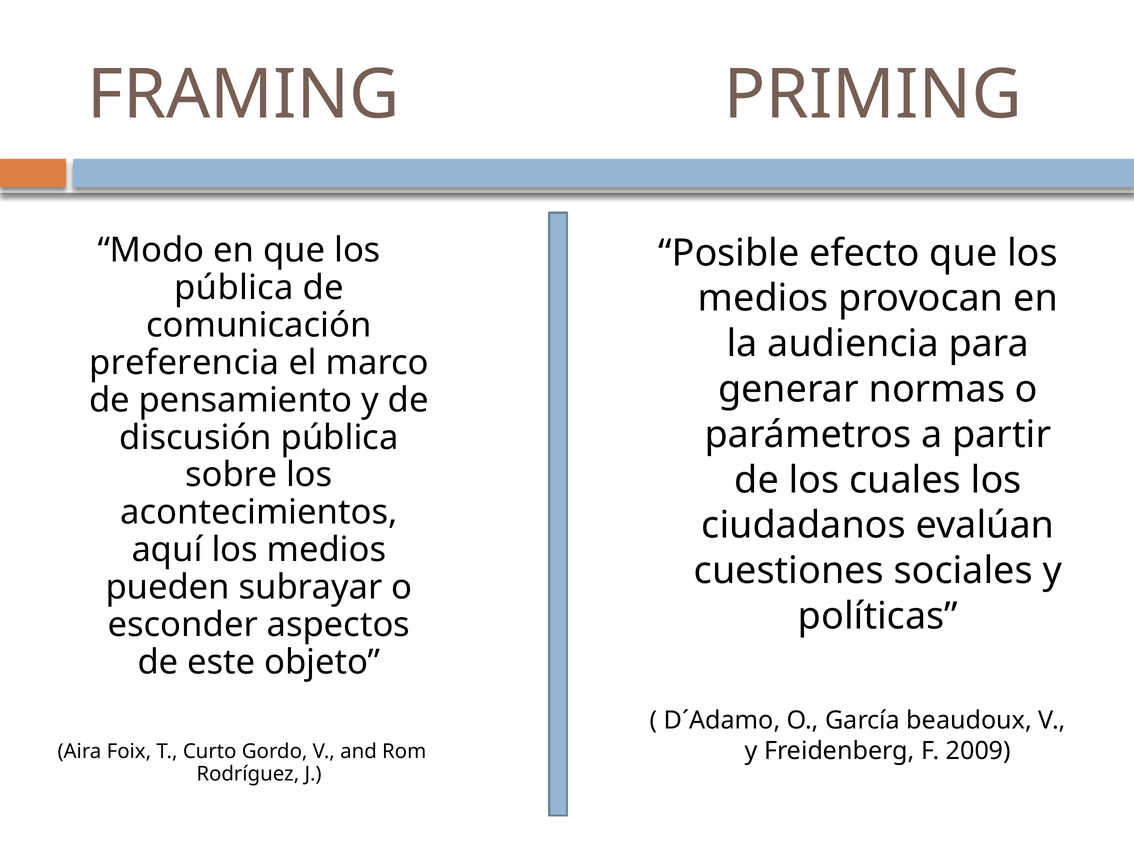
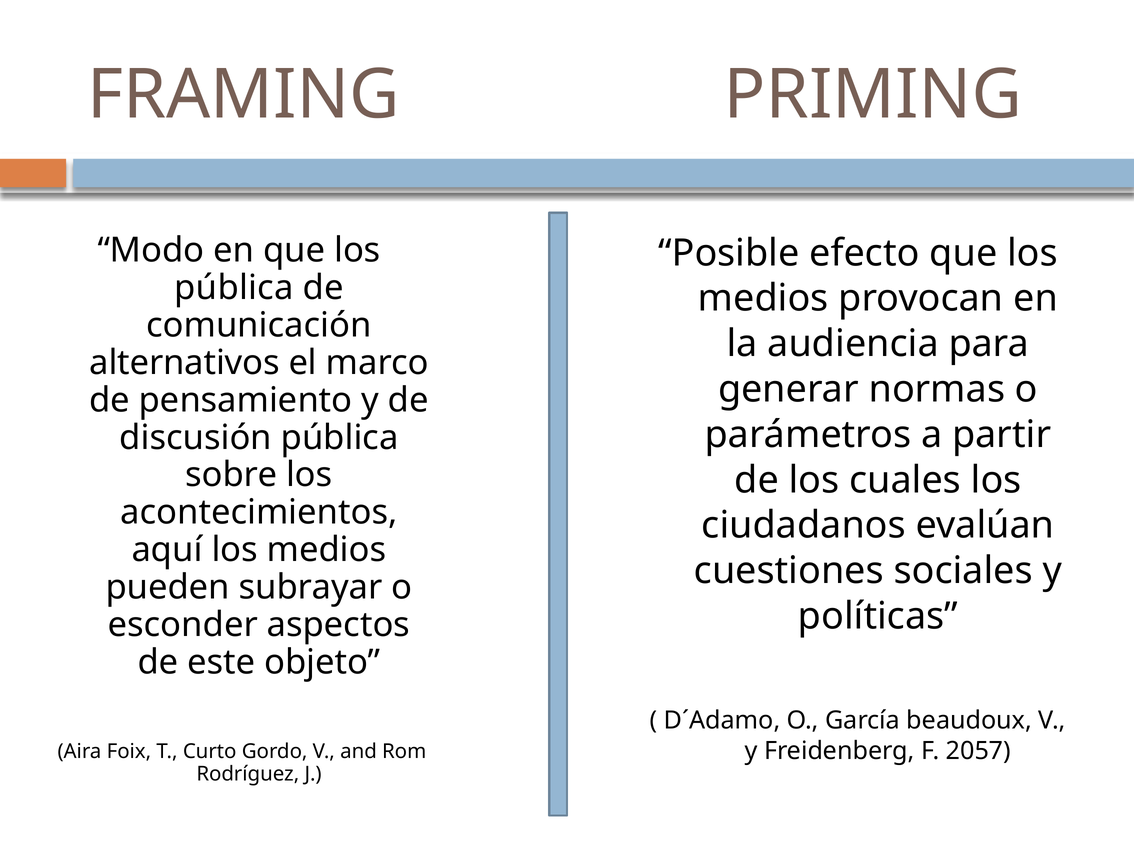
preferencia: preferencia -> alternativos (184, 363)
2009: 2009 -> 2057 (978, 750)
